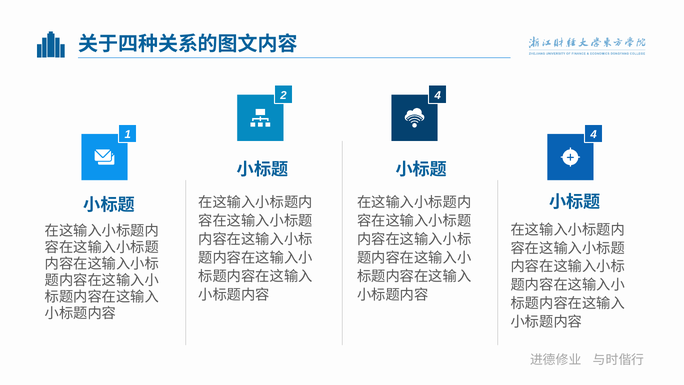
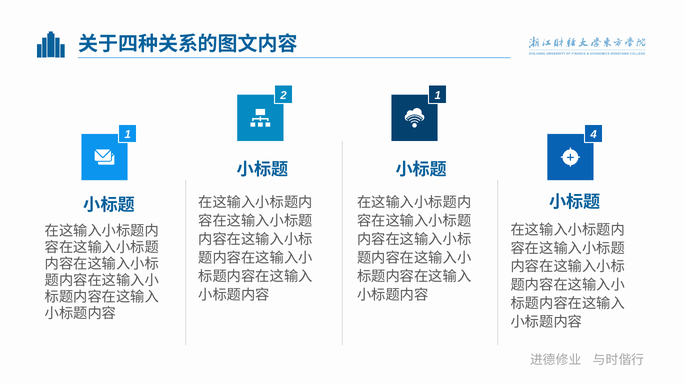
2 4: 4 -> 1 (438, 95)
